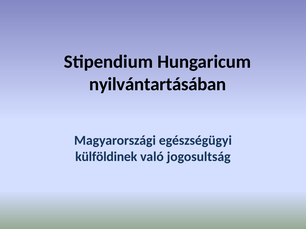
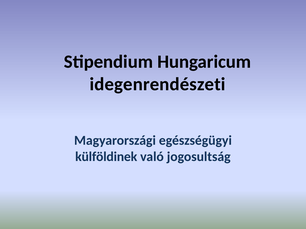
nyilvántartásában: nyilvántartásában -> idegenrendészeti (158, 84)
